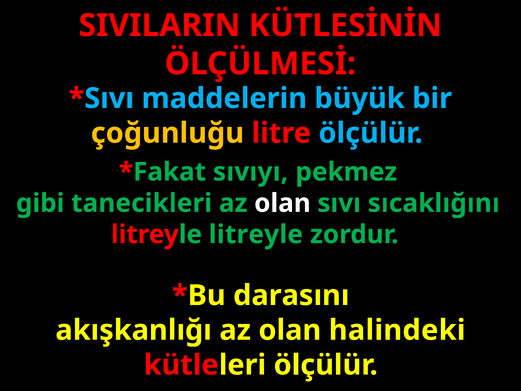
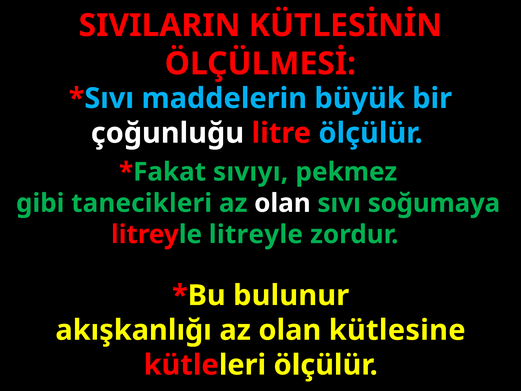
çoğunluğu colour: yellow -> white (167, 133)
sıcaklığını: sıcaklığını -> soğumaya (434, 203)
darasını: darasını -> bulunur (291, 295)
halindeki: halindeki -> kütlesine (397, 330)
